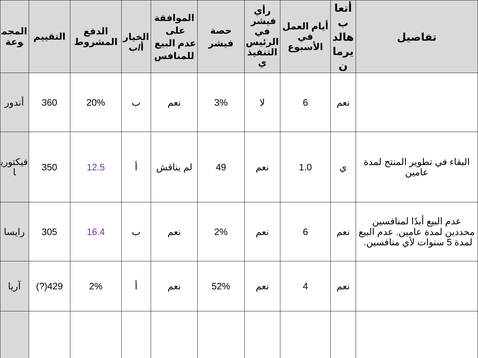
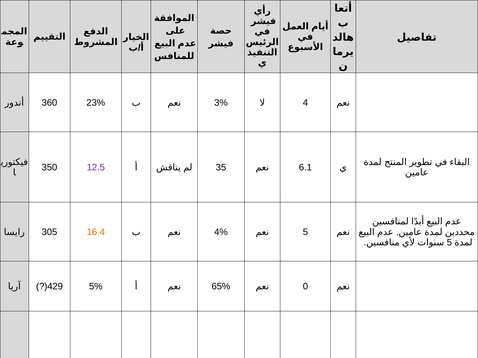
20%: 20% -> 23% (96, 103)
6: 6 -> 4 (305, 103)
49: 49 -> 35 (221, 168)
1.0: 1.0 -> 6.1 (305, 168)
16.4 colour: purple -> orange (96, 232)
2%: 2% -> 4% (221, 232)
6: 6 -> 5 (305, 232)
2%: 2% -> 5% (96, 287)
52%: 52% -> 65% (221, 287)
4: 4 -> 0 (305, 287)
